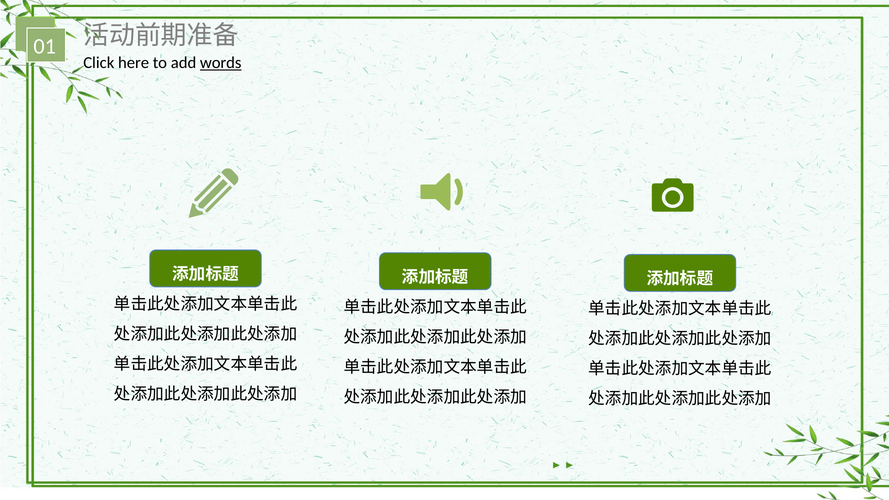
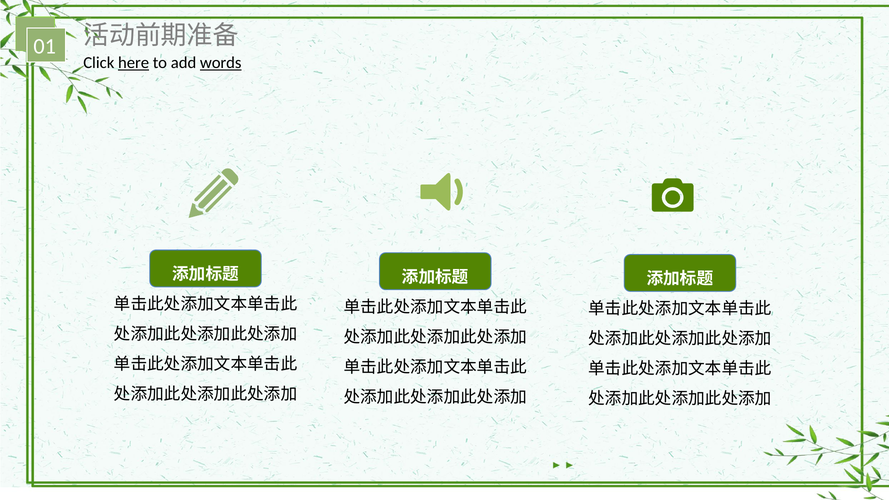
here underline: none -> present (134, 63)
